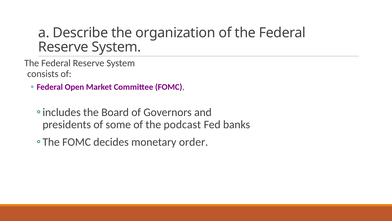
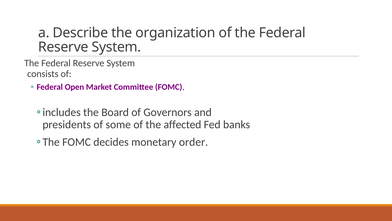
podcast: podcast -> affected (182, 124)
